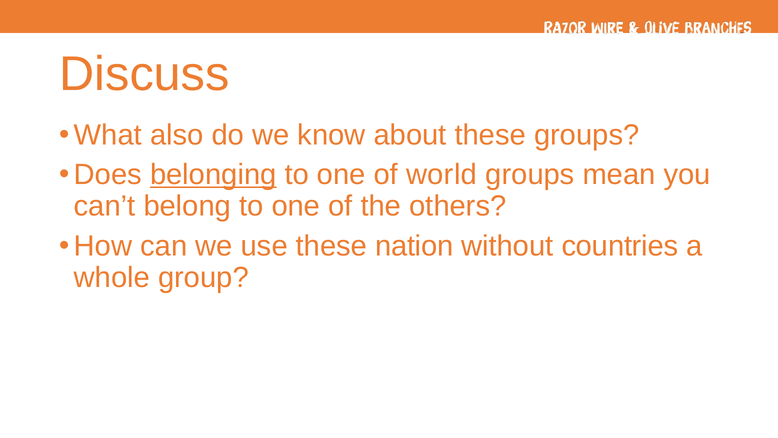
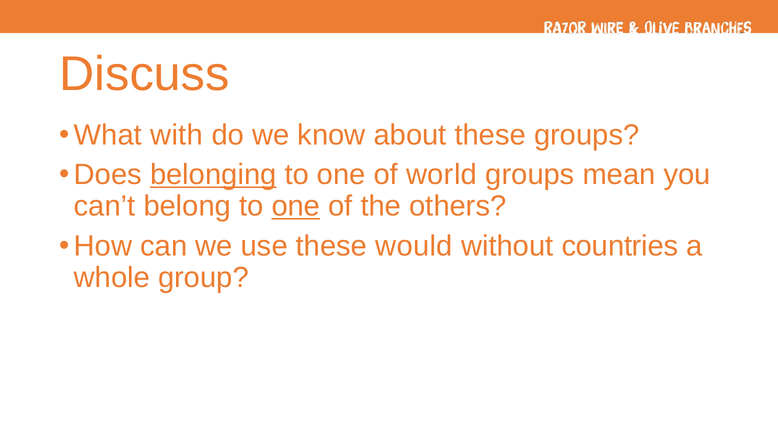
also: also -> with (177, 135)
one underline: none -> present (296, 206)
nation: nation -> would (414, 246)
